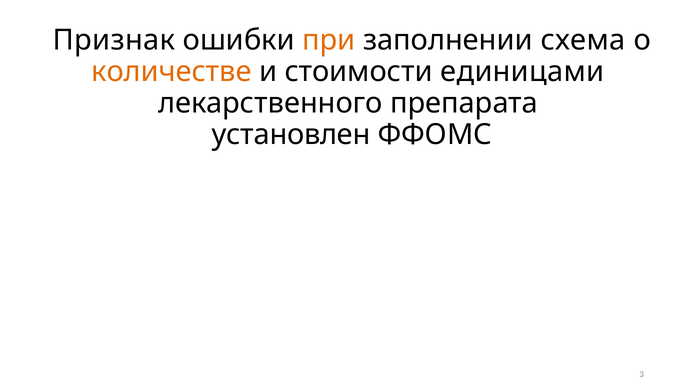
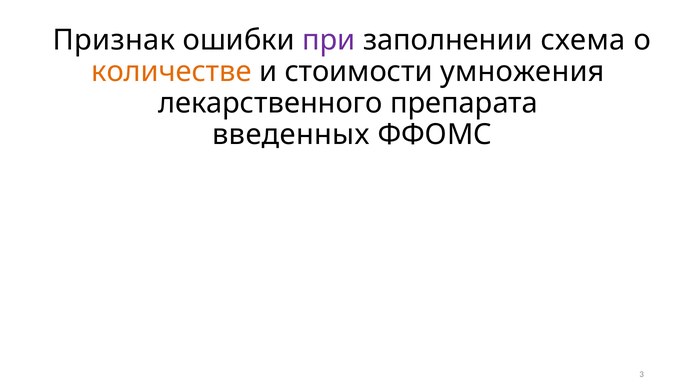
при colour: orange -> purple (329, 40)
единицами: единицами -> умножения (522, 72)
установлен: установлен -> введенных (291, 135)
